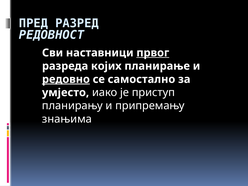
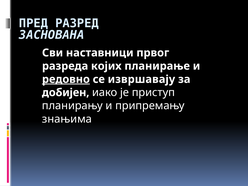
РЕДОВНОСТ: РЕДОВНОСТ -> ЗАСНОВАНА (52, 35)
првог underline: present -> none (153, 53)
самостално: самостално -> извршавају (141, 79)
умјесто: умјесто -> добијен (66, 93)
